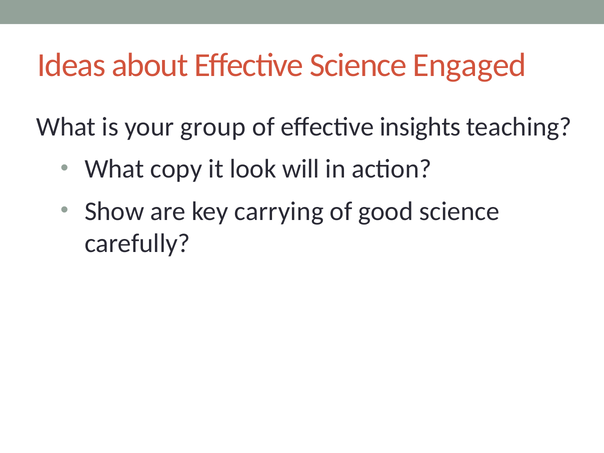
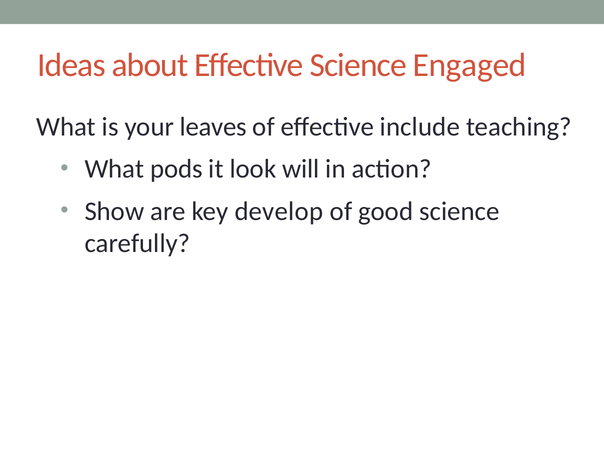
group: group -> leaves (213, 127)
insights: insights -> include (420, 127)
copy: copy -> pods (176, 169)
carrying: carrying -> develop (279, 211)
